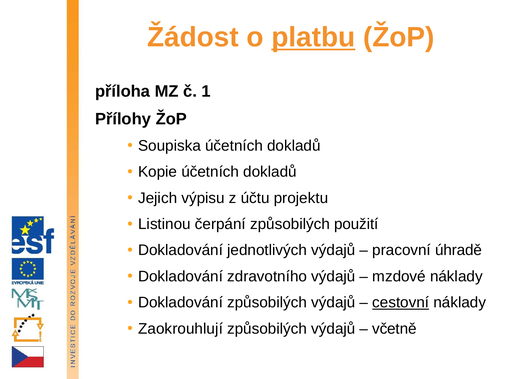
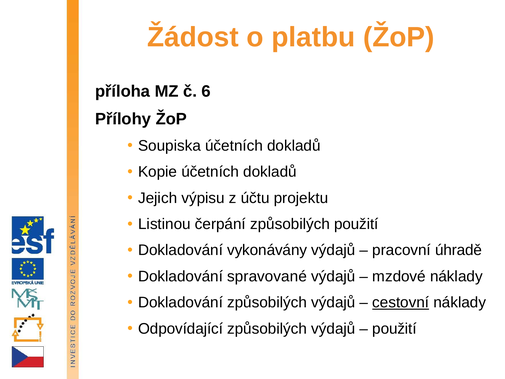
platbu underline: present -> none (313, 37)
1: 1 -> 6 (206, 91)
jednotlivých: jednotlivých -> vykonávány (267, 250)
zdravotního: zdravotního -> spravované (267, 276)
Zaokrouhlují: Zaokrouhlují -> Odpovídající (181, 328)
včetně: včetně -> použití (394, 328)
